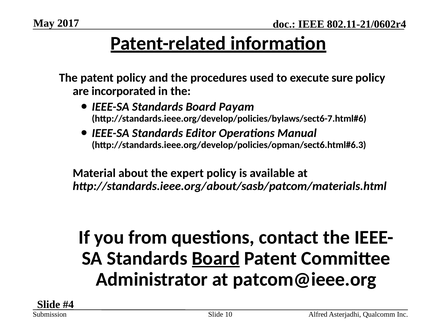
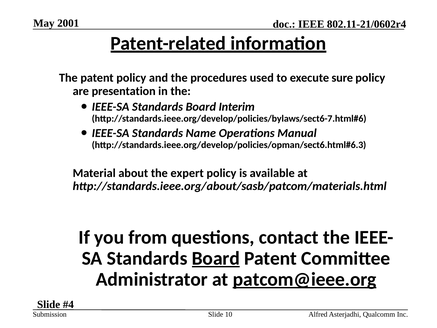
2017: 2017 -> 2001 (68, 23)
incorporated: incorporated -> presentation (124, 91)
Payam: Payam -> Interim (237, 107)
Editor: Editor -> Name (201, 133)
patcom@ieee.org underline: none -> present (305, 279)
